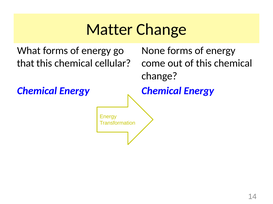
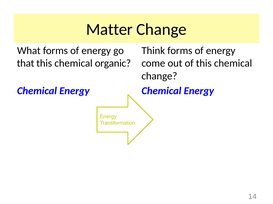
None: None -> Think (153, 51)
cellular: cellular -> organic (113, 64)
